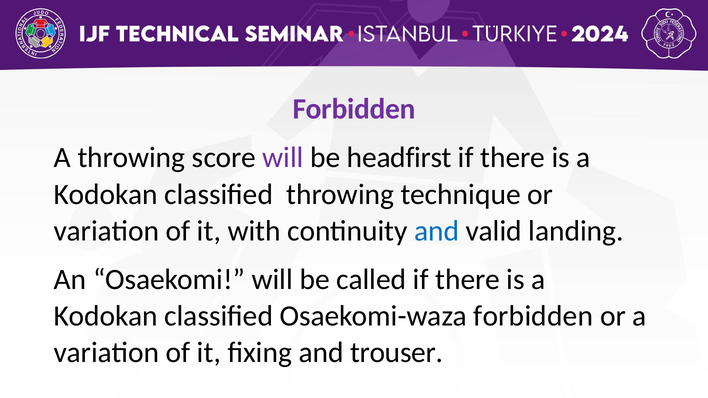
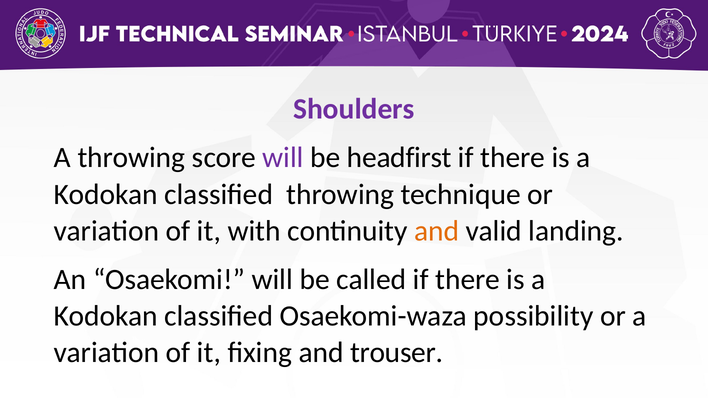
Forbidden: Forbidden -> Shoulders (354, 109)
and colour: blue -> orange (437, 231)
Osaekomi-waza forbidden: forbidden -> possibility (533, 316)
